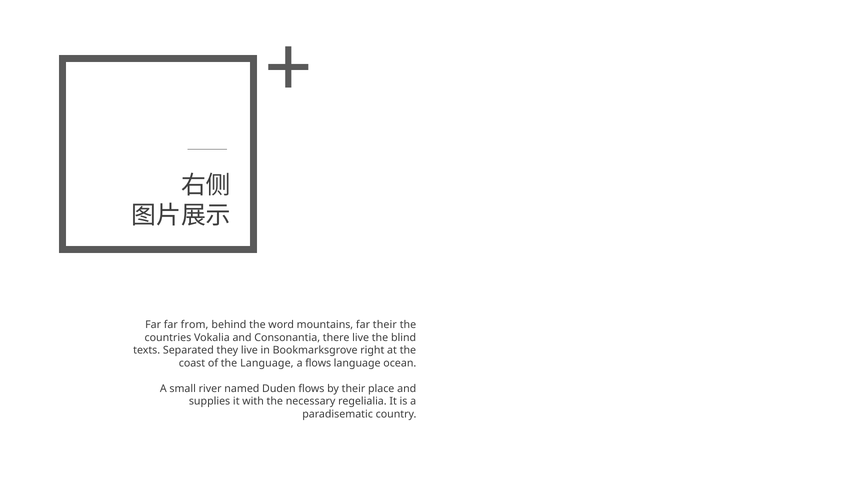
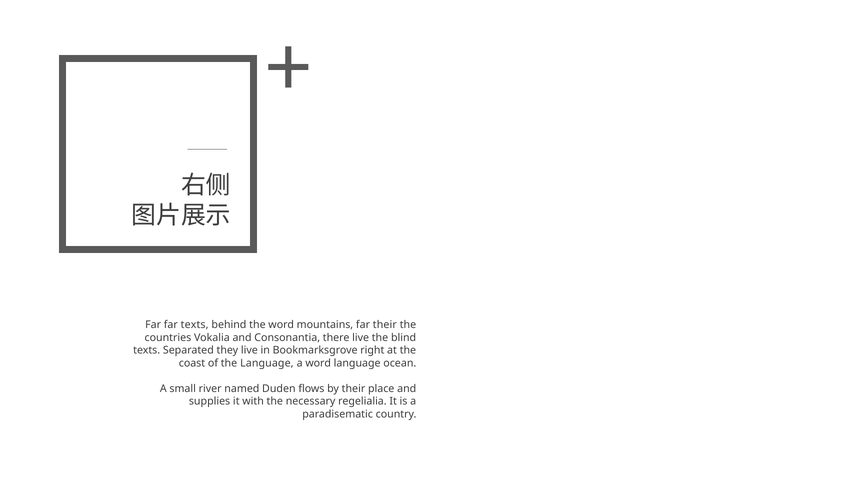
far from: from -> texts (195, 325)
a flows: flows -> word (318, 363)
